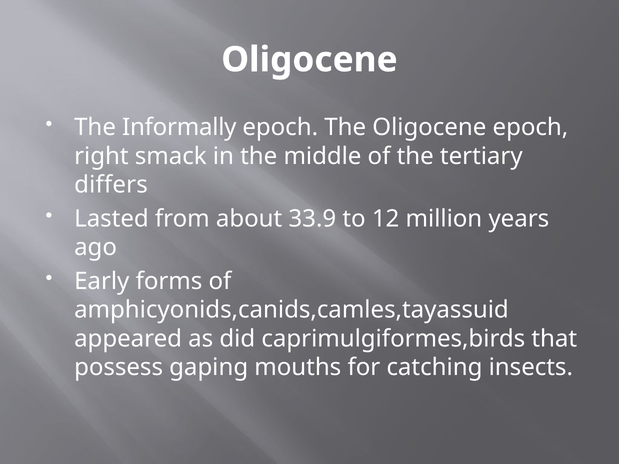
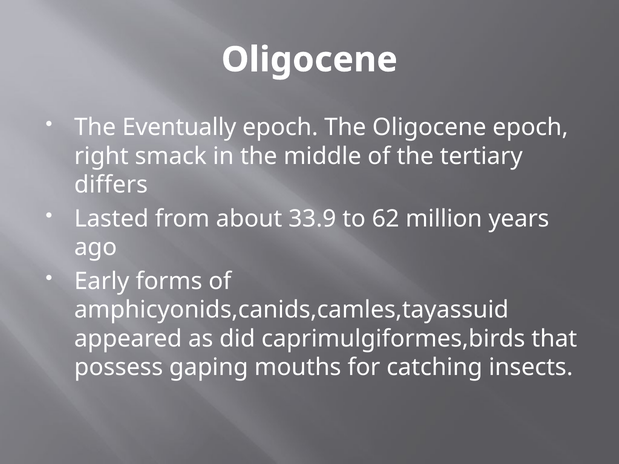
Informally: Informally -> Eventually (179, 127)
12: 12 -> 62 (386, 219)
